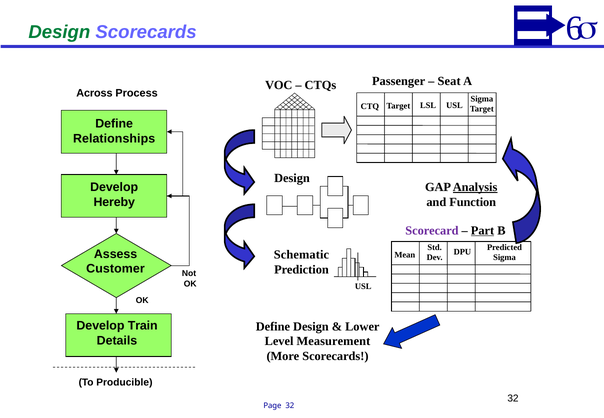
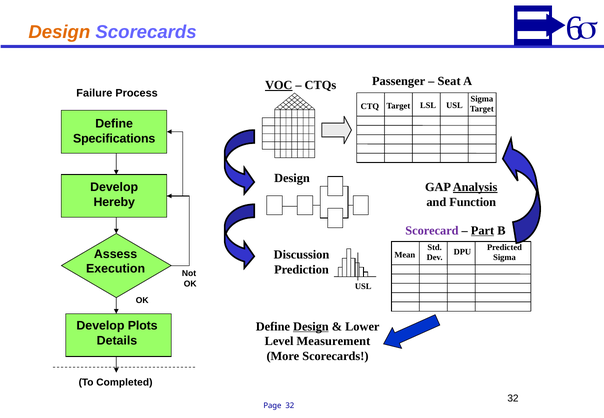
Design colour: green -> orange (59, 32)
VOC underline: none -> present (279, 85)
Across: Across -> Failure (94, 93)
Relationships: Relationships -> Specifications (114, 139)
Schematic: Schematic -> Discussion (302, 255)
Customer: Customer -> Execution (116, 269)
Train: Train -> Plots (143, 326)
Design underline: none -> present (311, 327)
Producible: Producible -> Completed (124, 383)
